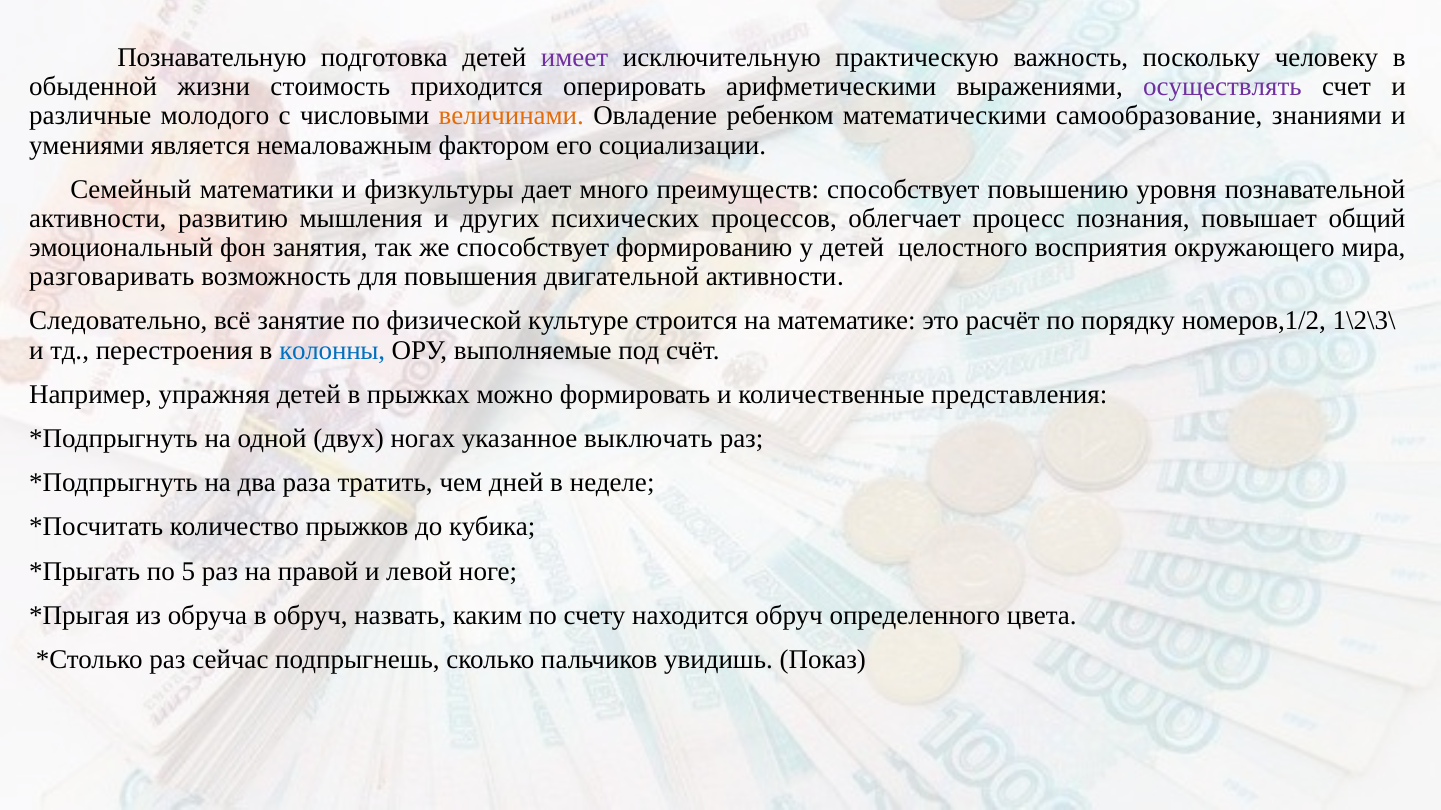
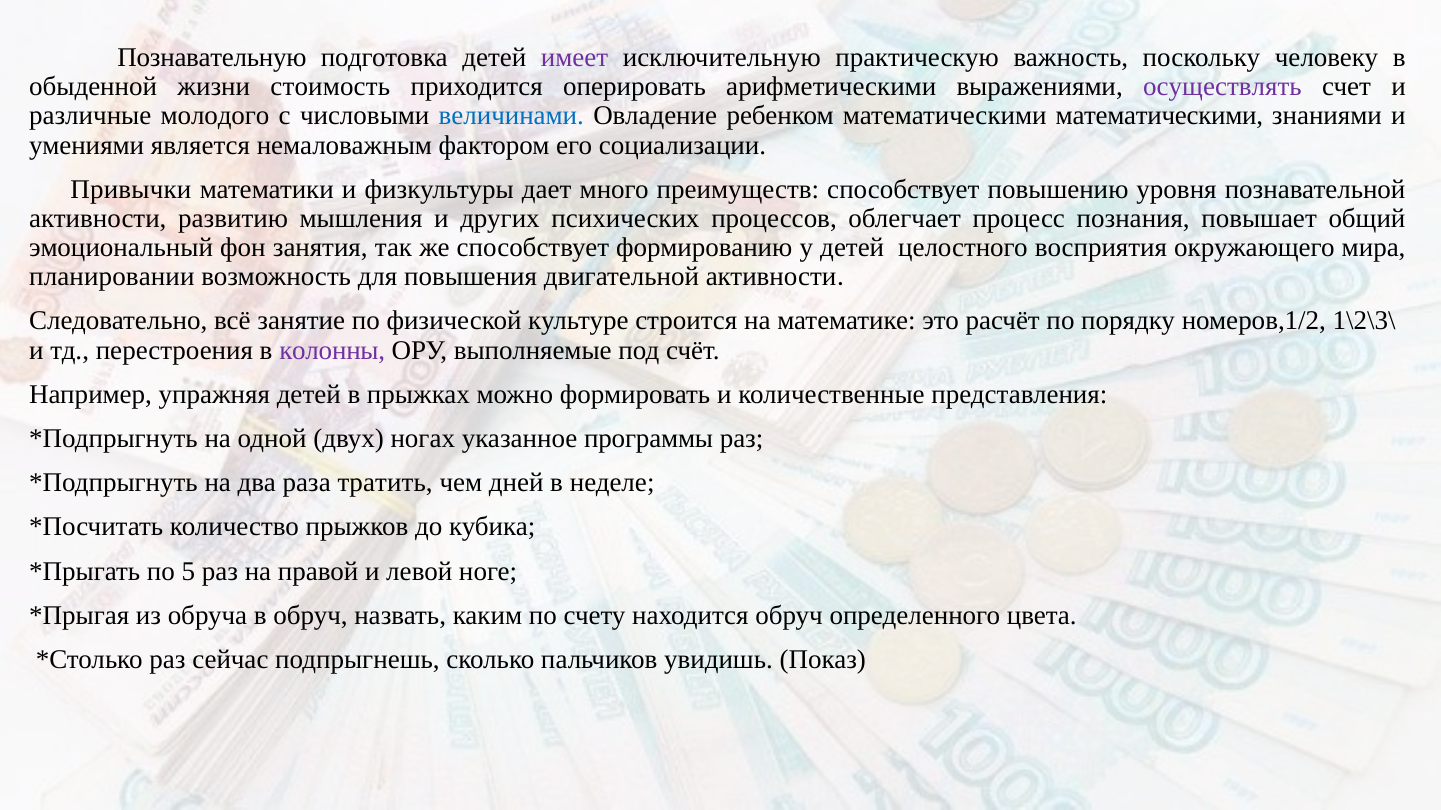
величинами colour: orange -> blue (511, 116)
математическими самообразование: самообразование -> математическими (1159, 116)
Семейный: Семейный -> Привычки (131, 190)
разговаривать: разговаривать -> планировании (112, 277)
колонны colour: blue -> purple (332, 350)
выключать: выключать -> программы (649, 439)
